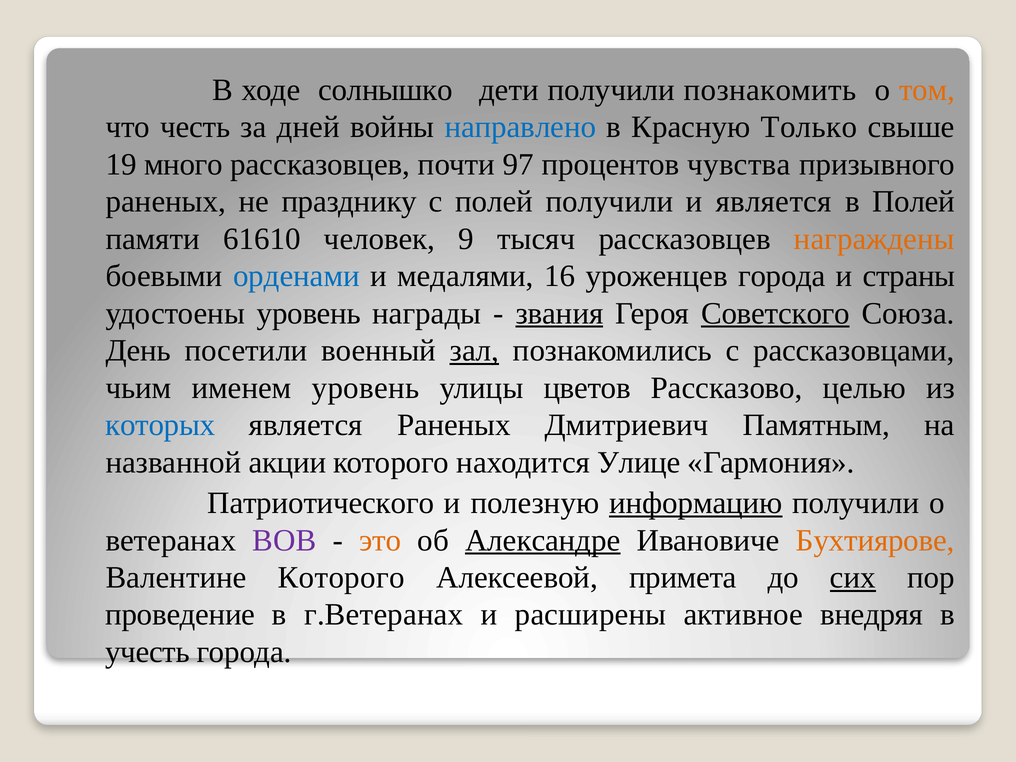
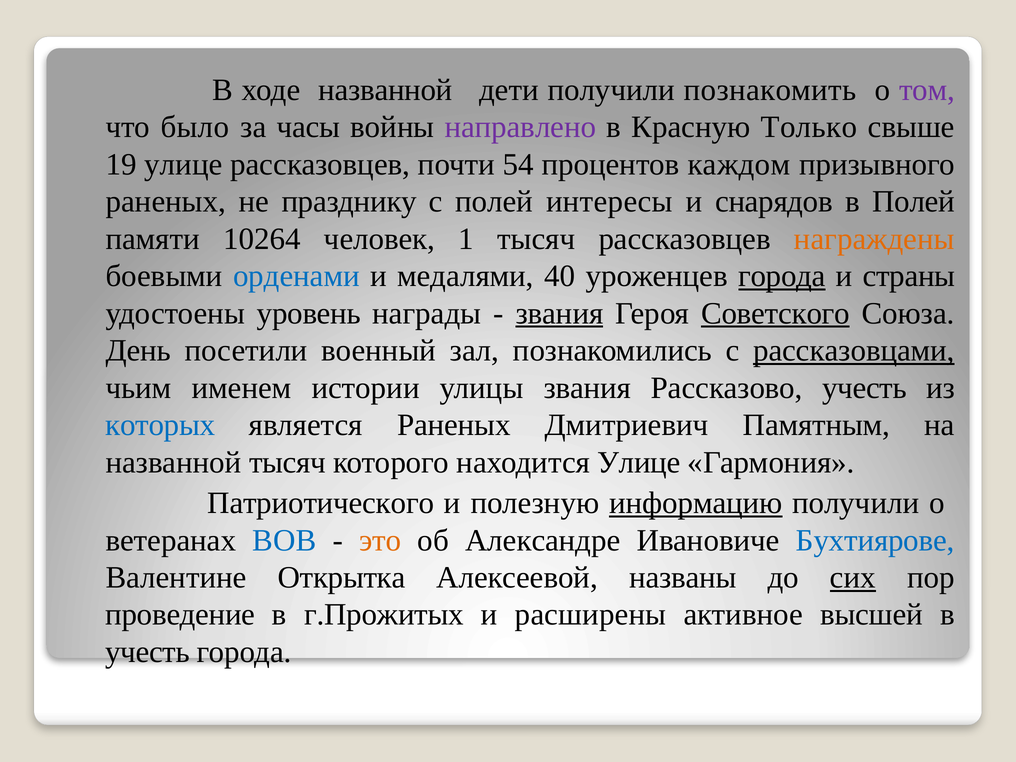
ходе солнышко: солнышко -> названной (385, 90)
том colour: orange -> purple (927, 90)
честь: честь -> было (195, 127)
дней: дней -> часы (308, 127)
направлено colour: blue -> purple (520, 127)
19 много: много -> улице (183, 164)
97: 97 -> 54 (518, 164)
чувства: чувства -> каждом (739, 164)
полей получили: получили -> интересы (609, 202)
и является: является -> снарядов (774, 202)
61610: 61610 -> 10264 (262, 239)
9: 9 -> 1 (466, 239)
16: 16 -> 40 (560, 276)
города underline: none -> present (782, 276)
зал underline: present -> none (474, 351)
рассказовцами underline: none -> present (854, 351)
именем уровень: уровень -> истории (366, 388)
улицы цветов: цветов -> звания (587, 388)
Рассказово целью: целью -> учесть (865, 388)
названной акции: акции -> тысяч (287, 462)
ВОВ colour: purple -> blue (284, 540)
Александре underline: present -> none (543, 540)
Бухтиярове colour: orange -> blue (875, 540)
Валентине Которого: Которого -> Открытка (342, 578)
примета: примета -> названы (683, 578)
г.Ветеранах: г.Ветеранах -> г.Прожитых (384, 615)
внедряя: внедряя -> высшей (872, 615)
